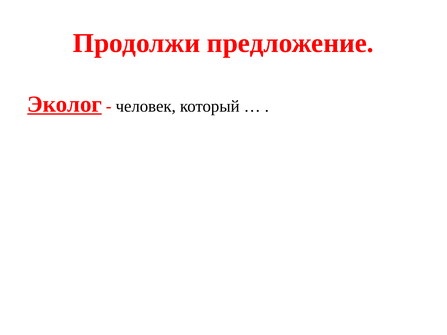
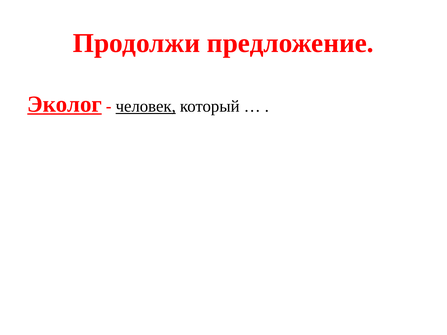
человек underline: none -> present (146, 106)
